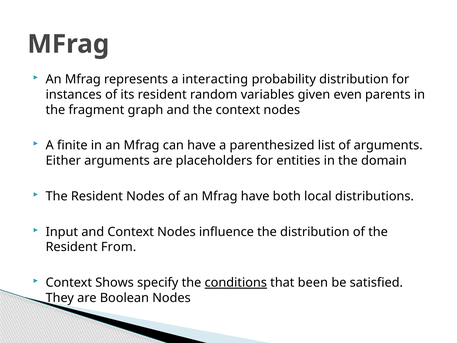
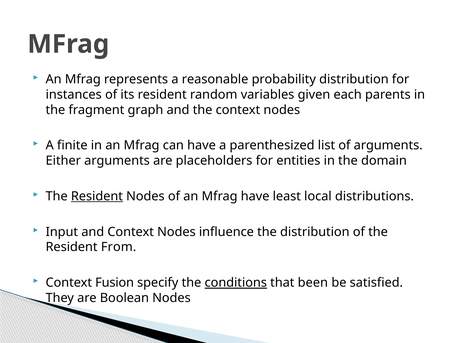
interacting: interacting -> reasonable (215, 79)
even: even -> each (348, 95)
Resident underline: none -> present (97, 196)
both: both -> least (287, 196)
Shows: Shows -> Fusion (115, 282)
